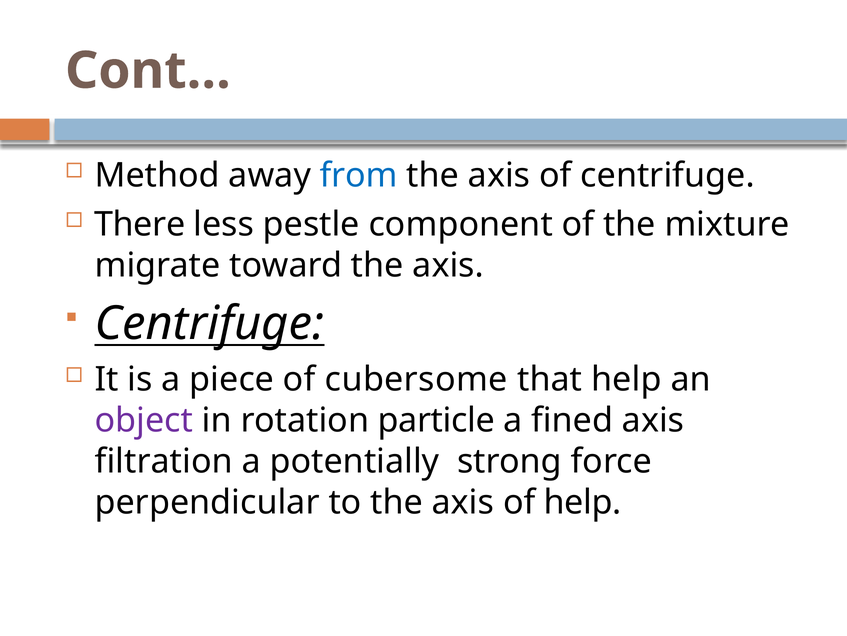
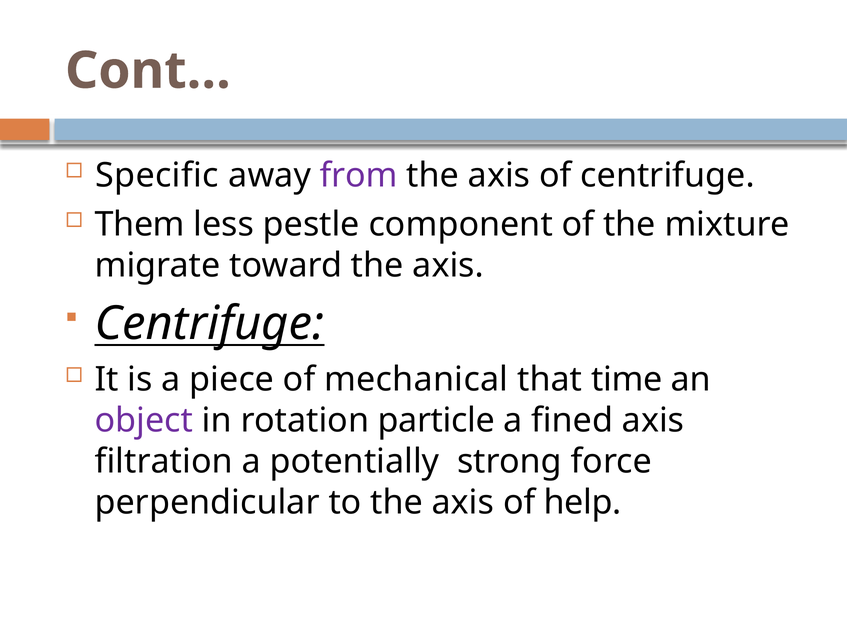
Method: Method -> Specific (157, 175)
from colour: blue -> purple (359, 175)
There: There -> Them (140, 224)
cubersome: cubersome -> mechanical (416, 379)
that help: help -> time (627, 379)
